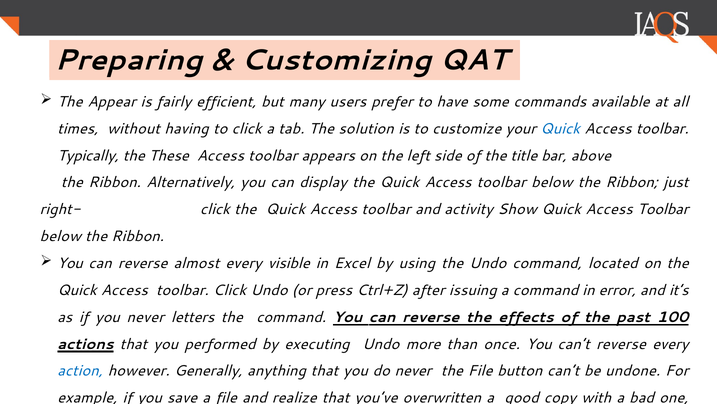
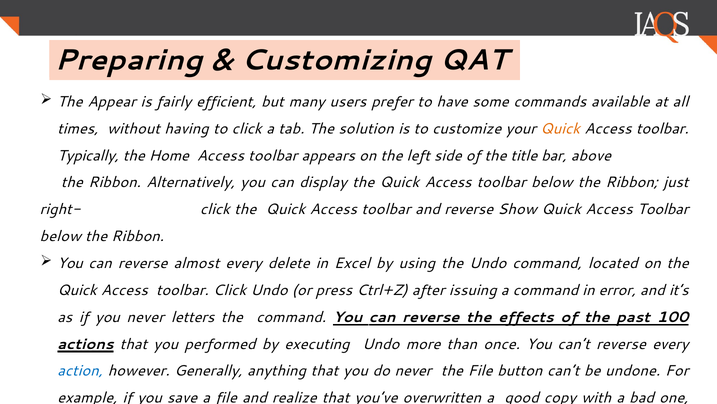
Quick colour: blue -> orange (560, 128)
These: These -> Home (169, 155)
and activity: activity -> reverse (469, 209)
visible: visible -> delete (289, 263)
